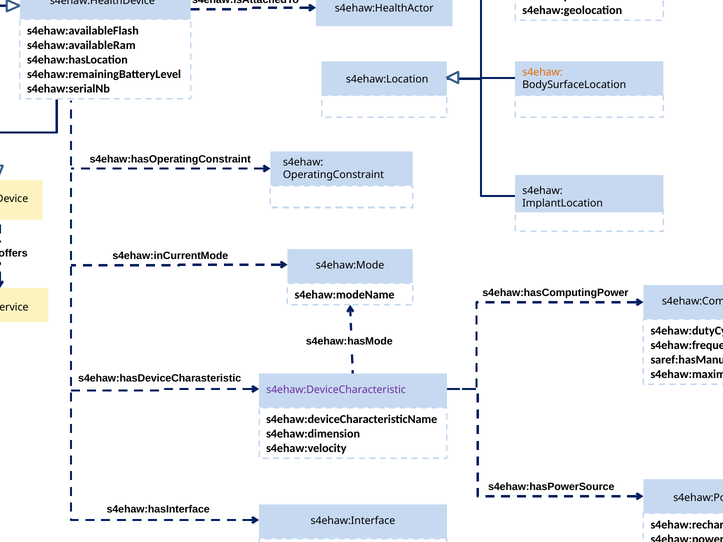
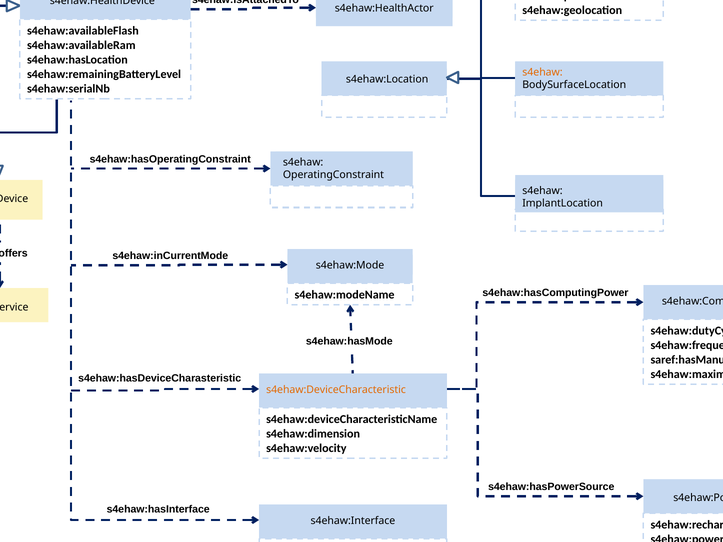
s4ehaw:DeviceCharacteristic colour: purple -> orange (336, 390)
